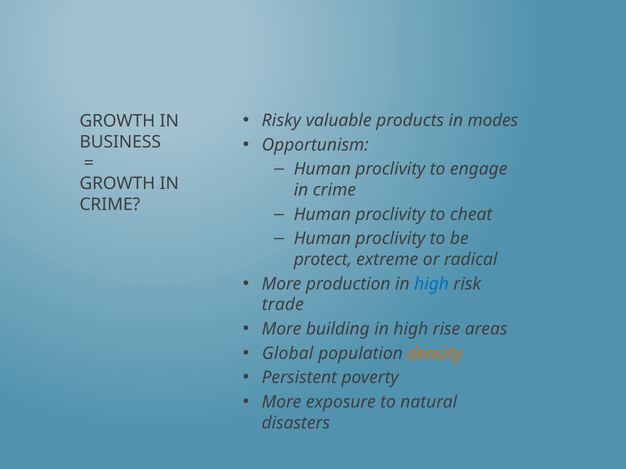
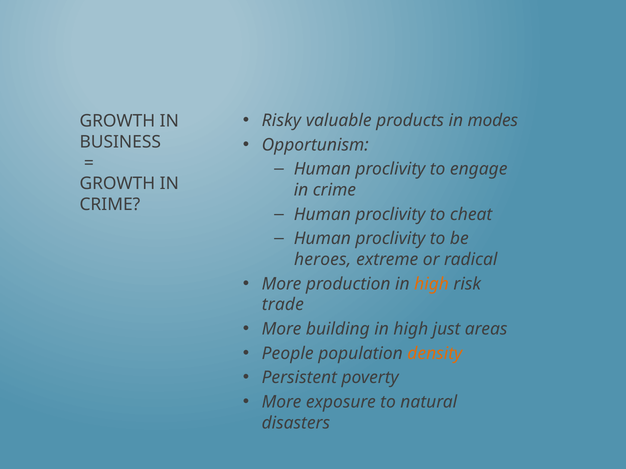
protect: protect -> heroes (323, 260)
high colour: blue -> orange (432, 284)
rise: rise -> just (447, 329)
Global: Global -> People (288, 354)
